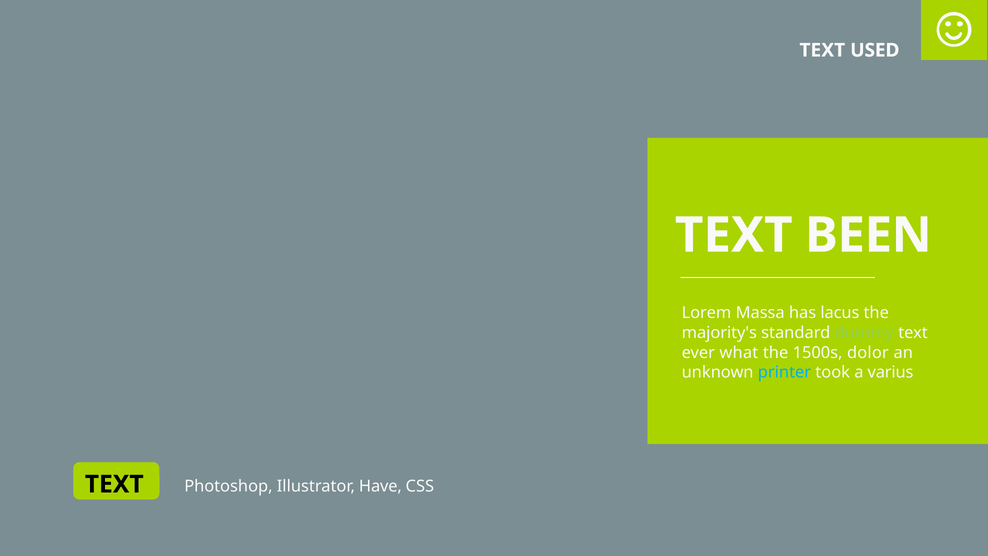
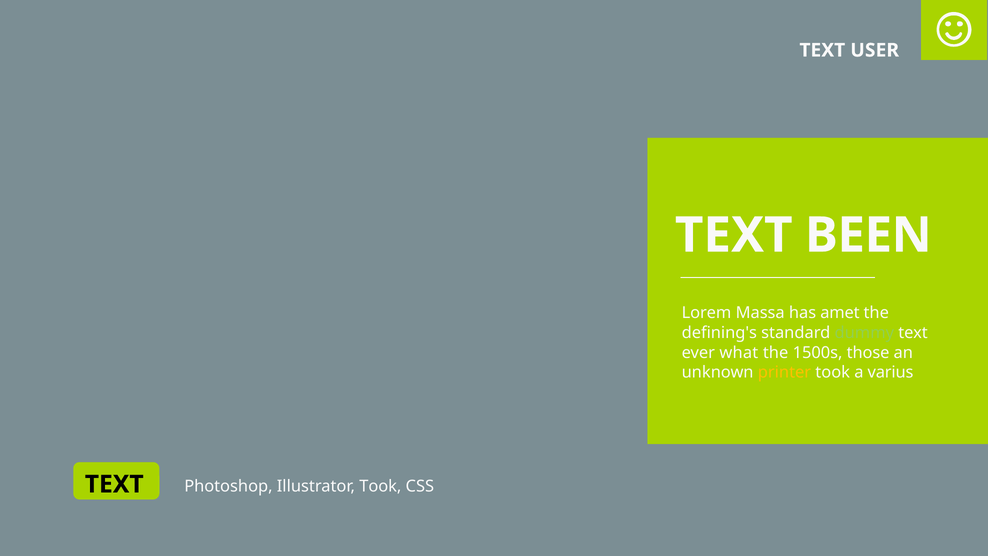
USED: USED -> USER (875, 50)
lacus: lacus -> amet (840, 313)
majority's: majority's -> defining's (719, 333)
dolor: dolor -> those (868, 352)
printer colour: light blue -> yellow (784, 372)
Illustrator Have: Have -> Took (380, 486)
